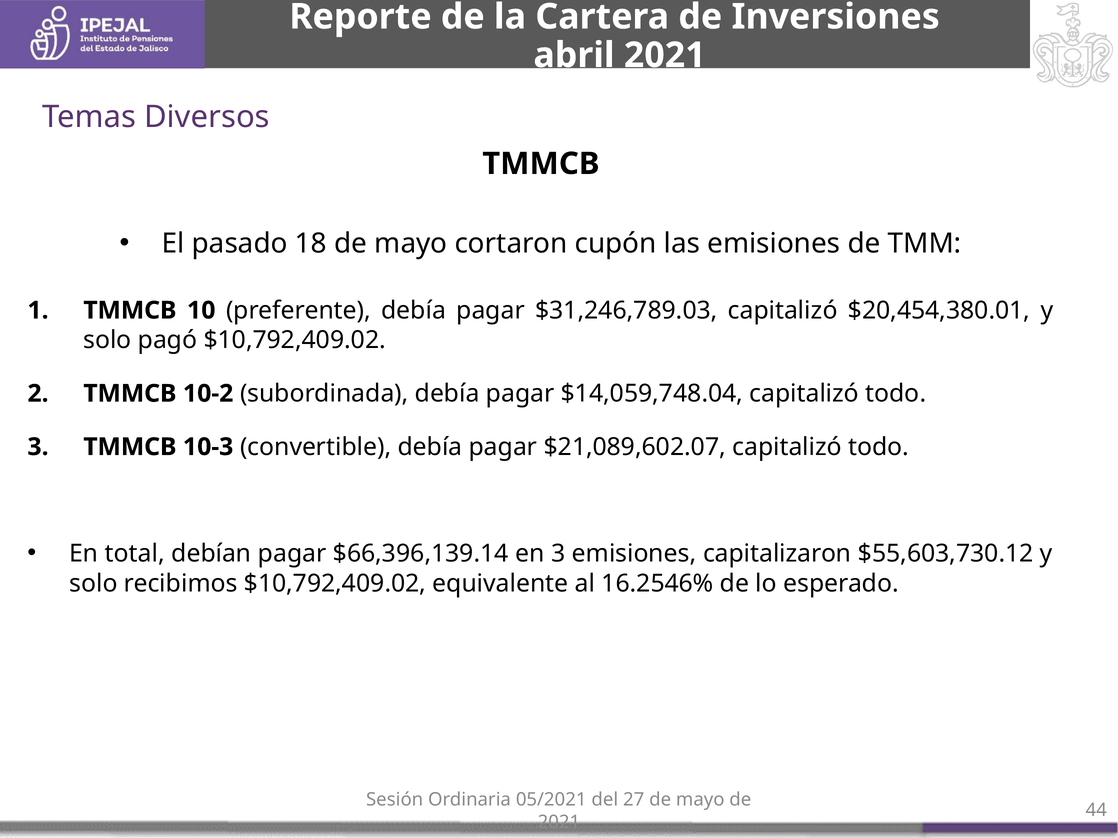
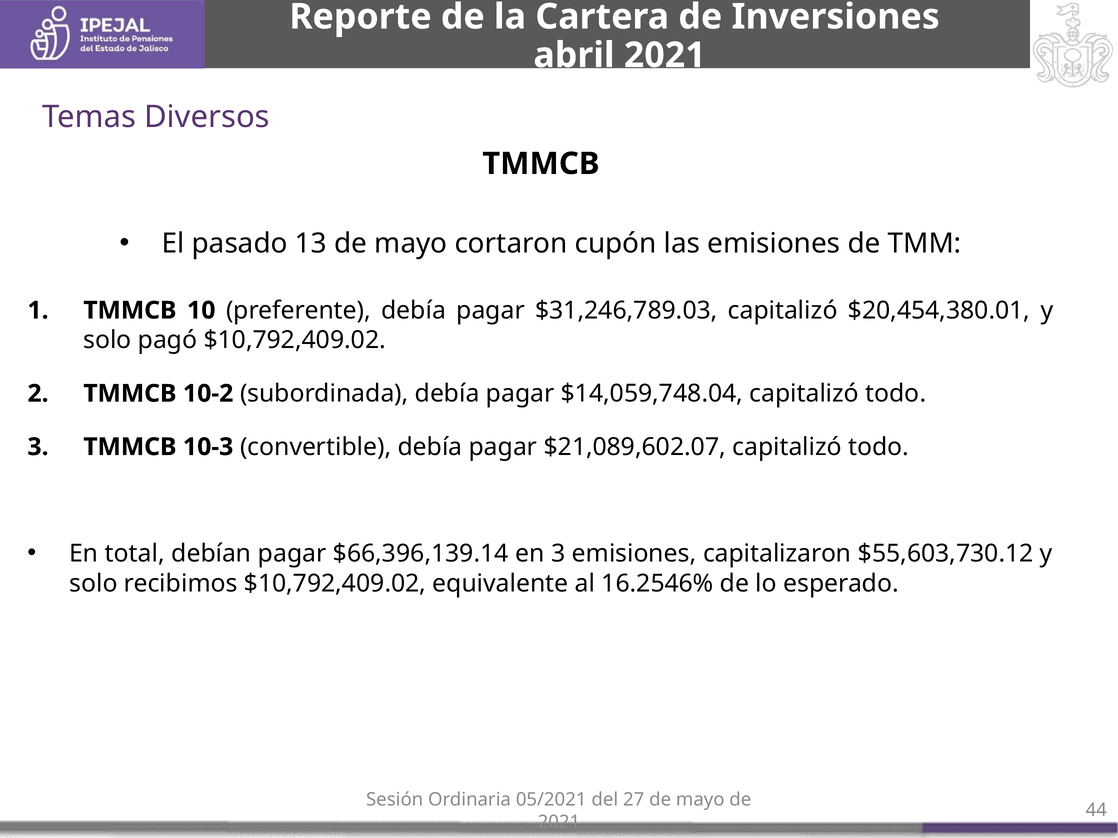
18: 18 -> 13 (311, 244)
